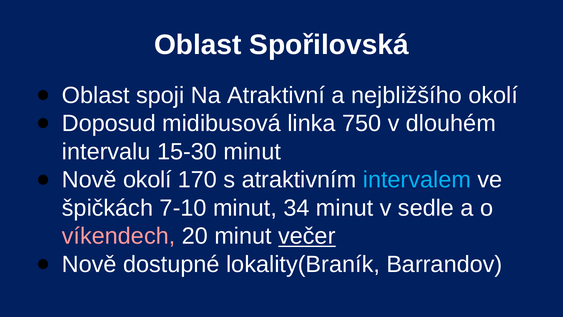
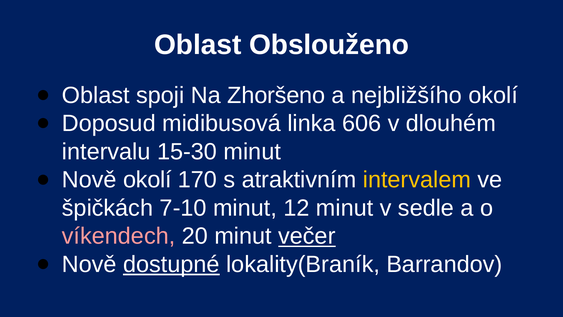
Spořilovská: Spořilovská -> Obslouženo (329, 45)
Atraktivní: Atraktivní -> Zhoršeno (276, 95)
750: 750 -> 606 (362, 123)
intervalem colour: light blue -> yellow (417, 180)
34: 34 -> 12 (296, 208)
dostupné underline: none -> present (171, 264)
